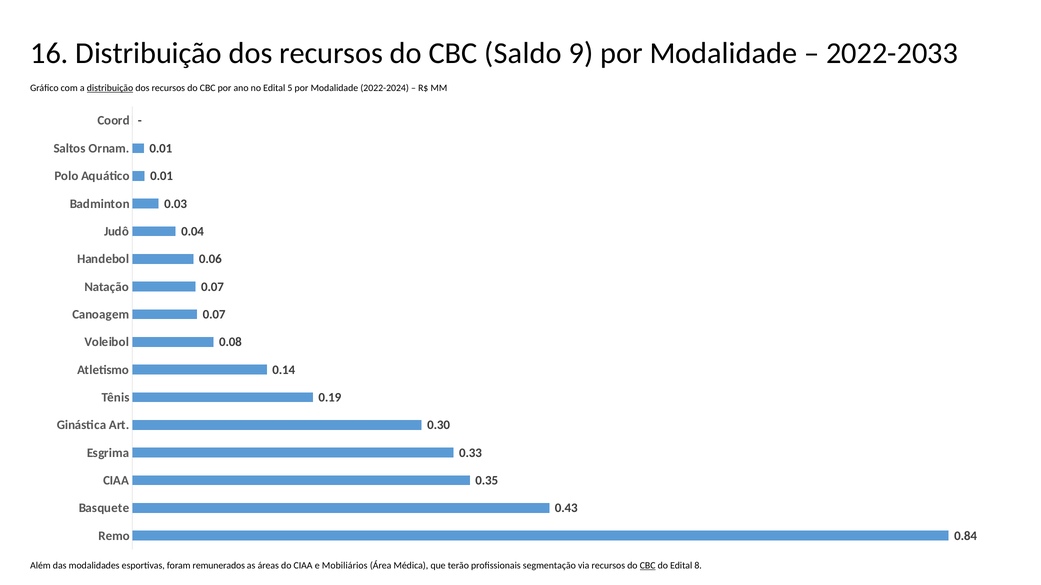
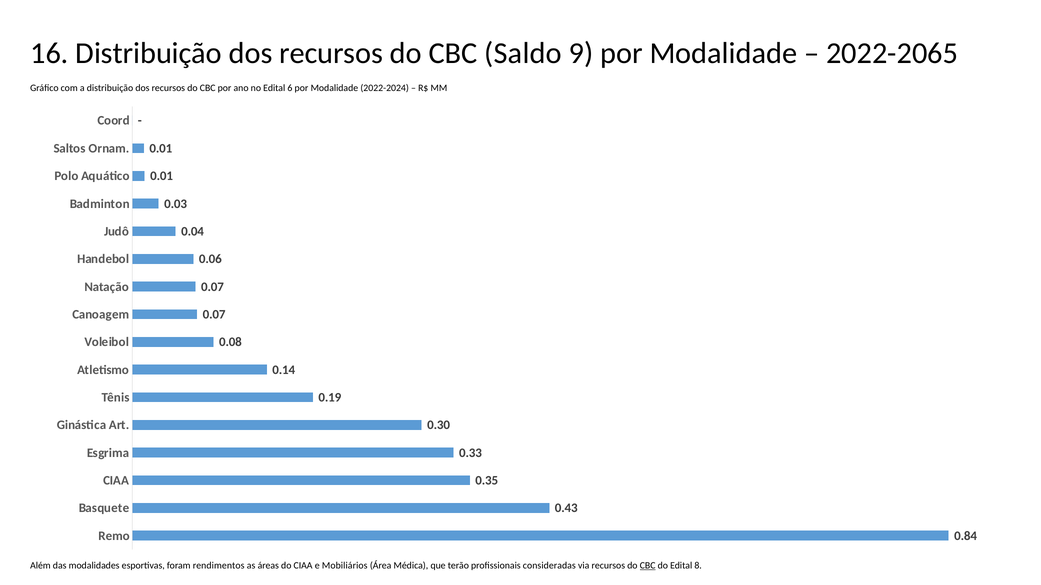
2022-2033: 2022-2033 -> 2022-2065 (892, 53)
distribuição underline: present -> none (110, 88)
5: 5 -> 6 (290, 88)
remunerados: remunerados -> rendimentos (219, 566)
segmentação: segmentação -> consideradas (549, 566)
